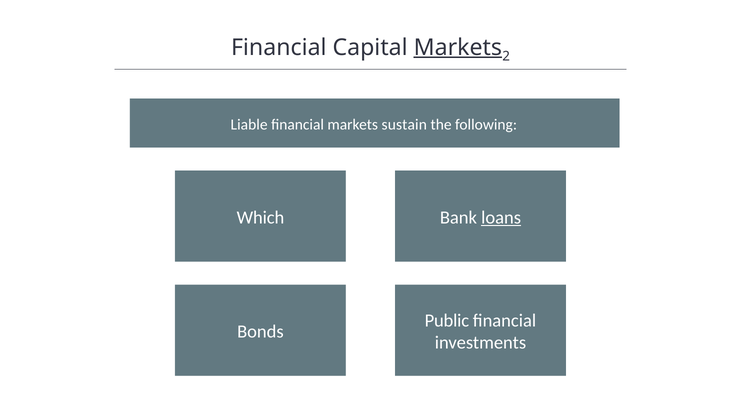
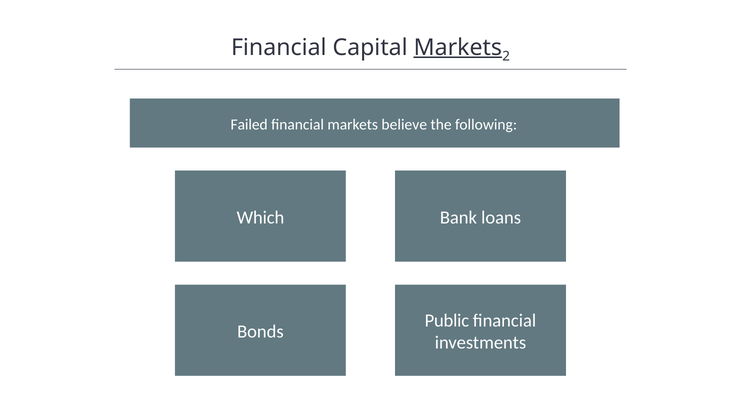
Liable: Liable -> Failed (249, 125)
sustain: sustain -> believe (404, 125)
loans underline: present -> none (501, 217)
